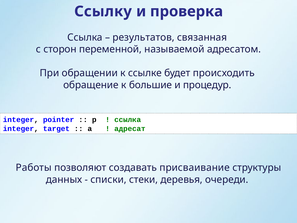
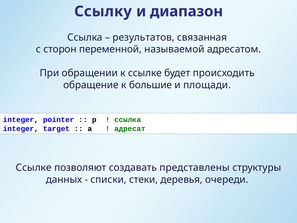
проверка: проверка -> диапазон (187, 11)
процедур: процедур -> площади (207, 85)
Работы: Работы -> Ссылке (34, 168)
присваивание: присваивание -> представлены (195, 168)
